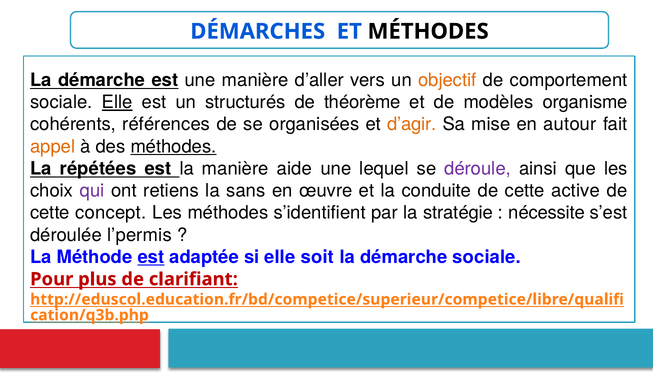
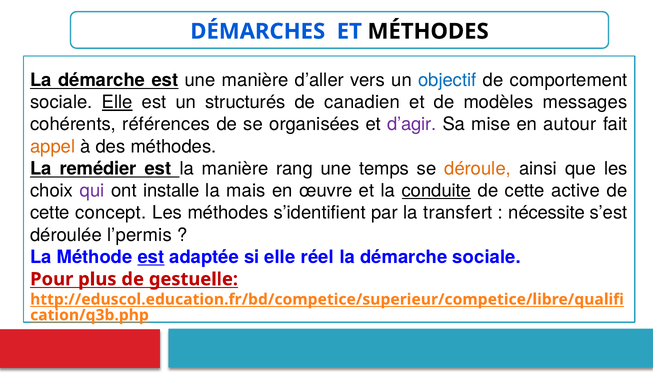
objectif colour: orange -> blue (447, 80)
théorème: théorème -> canadien (362, 102)
organisme: organisme -> messages (585, 102)
d’agir colour: orange -> purple (412, 124)
méthodes underline: present -> none (173, 147)
répétées: répétées -> remédier (98, 169)
aide: aide -> rang (295, 169)
lequel: lequel -> temps (384, 169)
déroule colour: purple -> orange (478, 169)
retiens: retiens -> installe (171, 191)
sans: sans -> mais (246, 191)
conduite underline: none -> present (437, 191)
stratégie: stratégie -> transfert (458, 213)
soit: soit -> réel (317, 257)
clarifiant: clarifiant -> gestuelle (193, 279)
